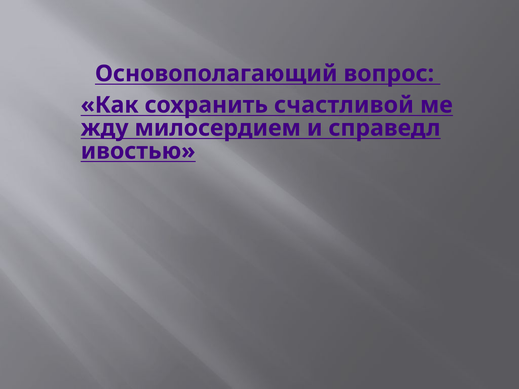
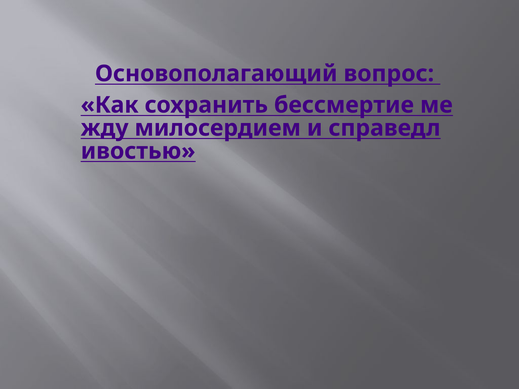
счастливой: счастливой -> бессмертие (344, 105)
